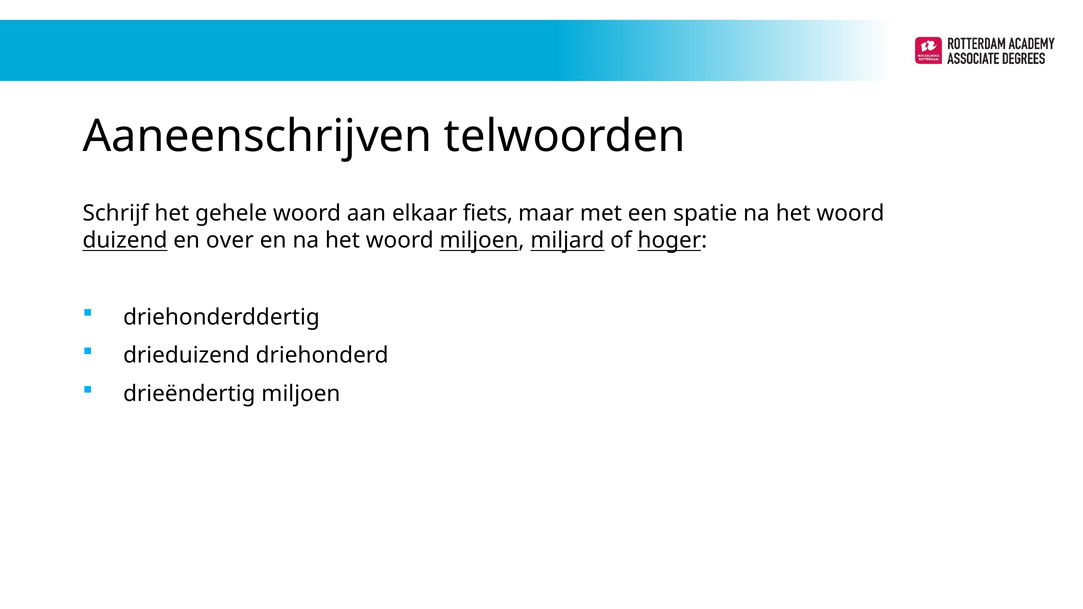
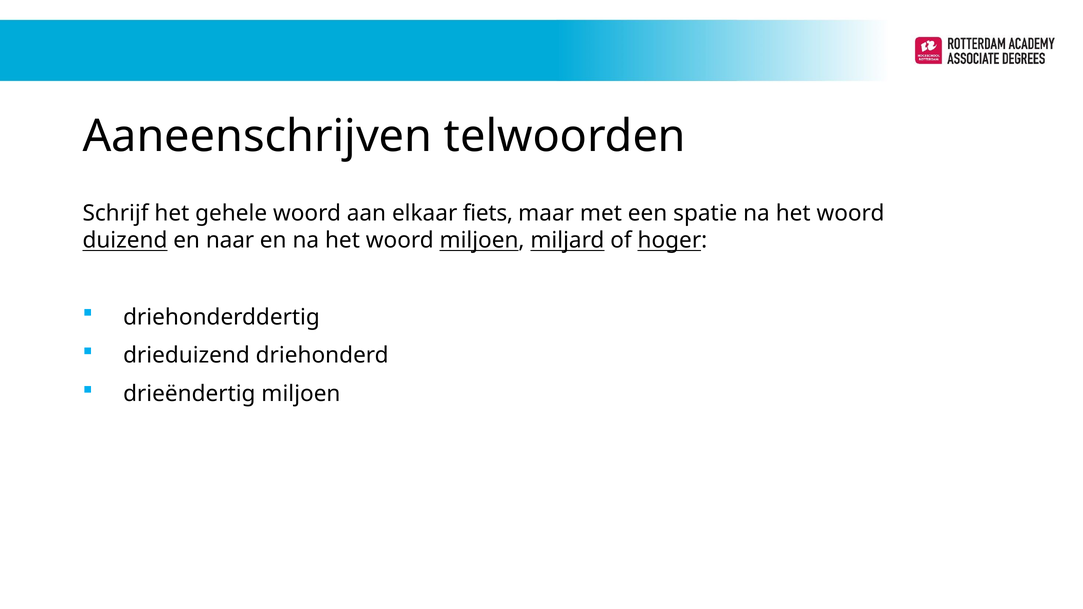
over: over -> naar (230, 240)
